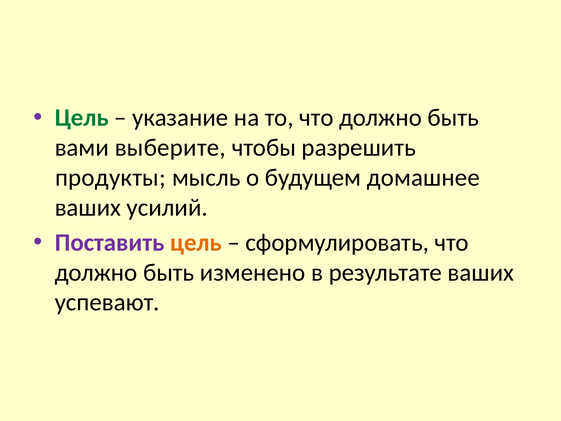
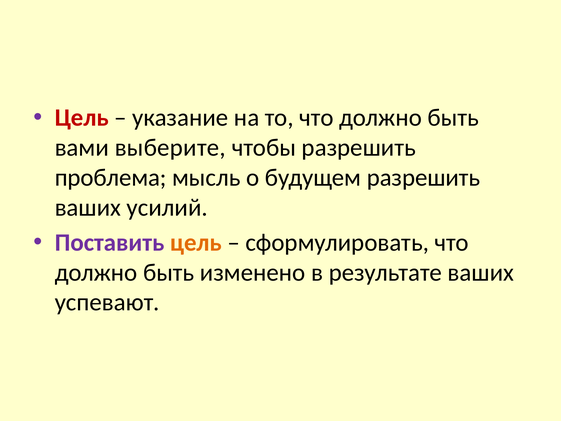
Цель colour: green -> red (82, 118)
продукты: продукты -> проблема (111, 178)
будущем домашнее: домашнее -> разрешить (423, 178)
